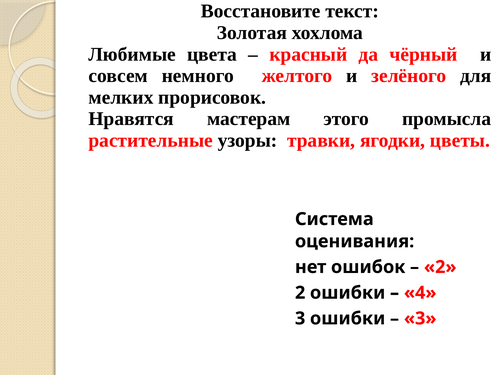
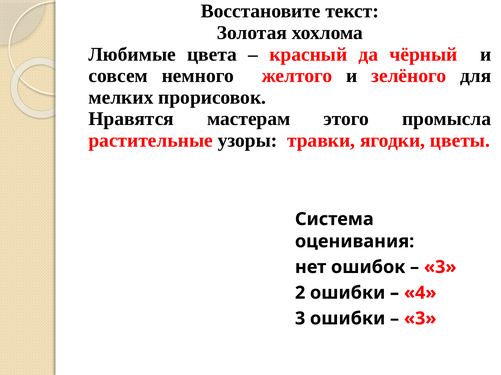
2: 2 -> 3 (440, 268)
